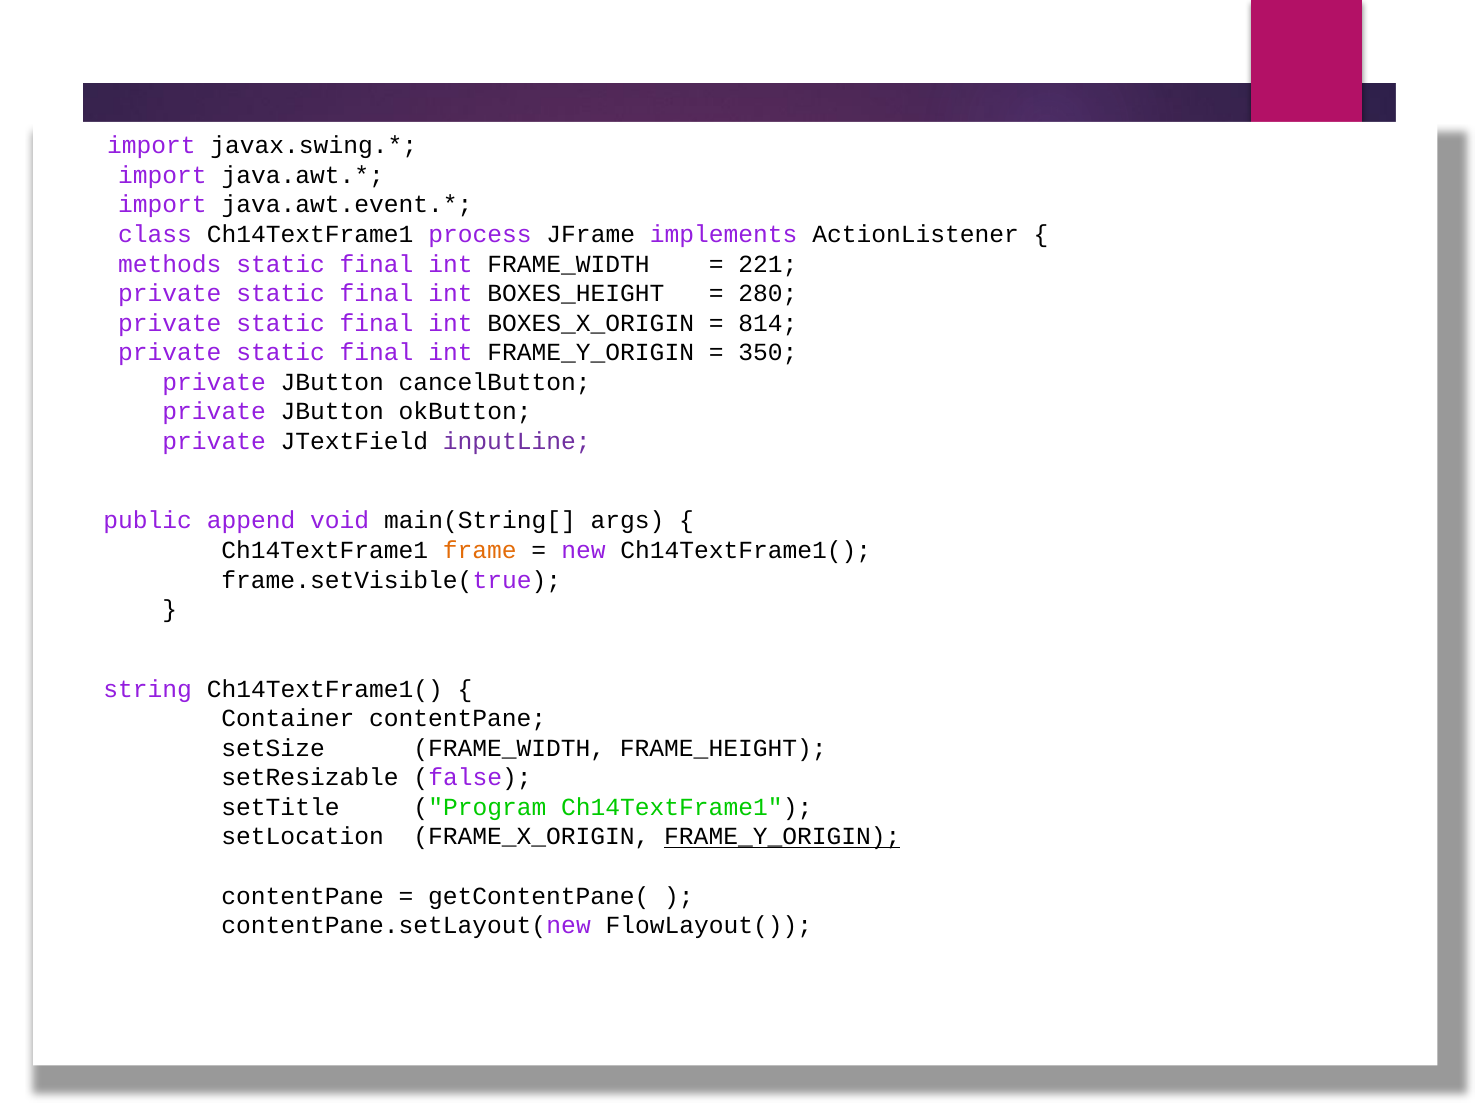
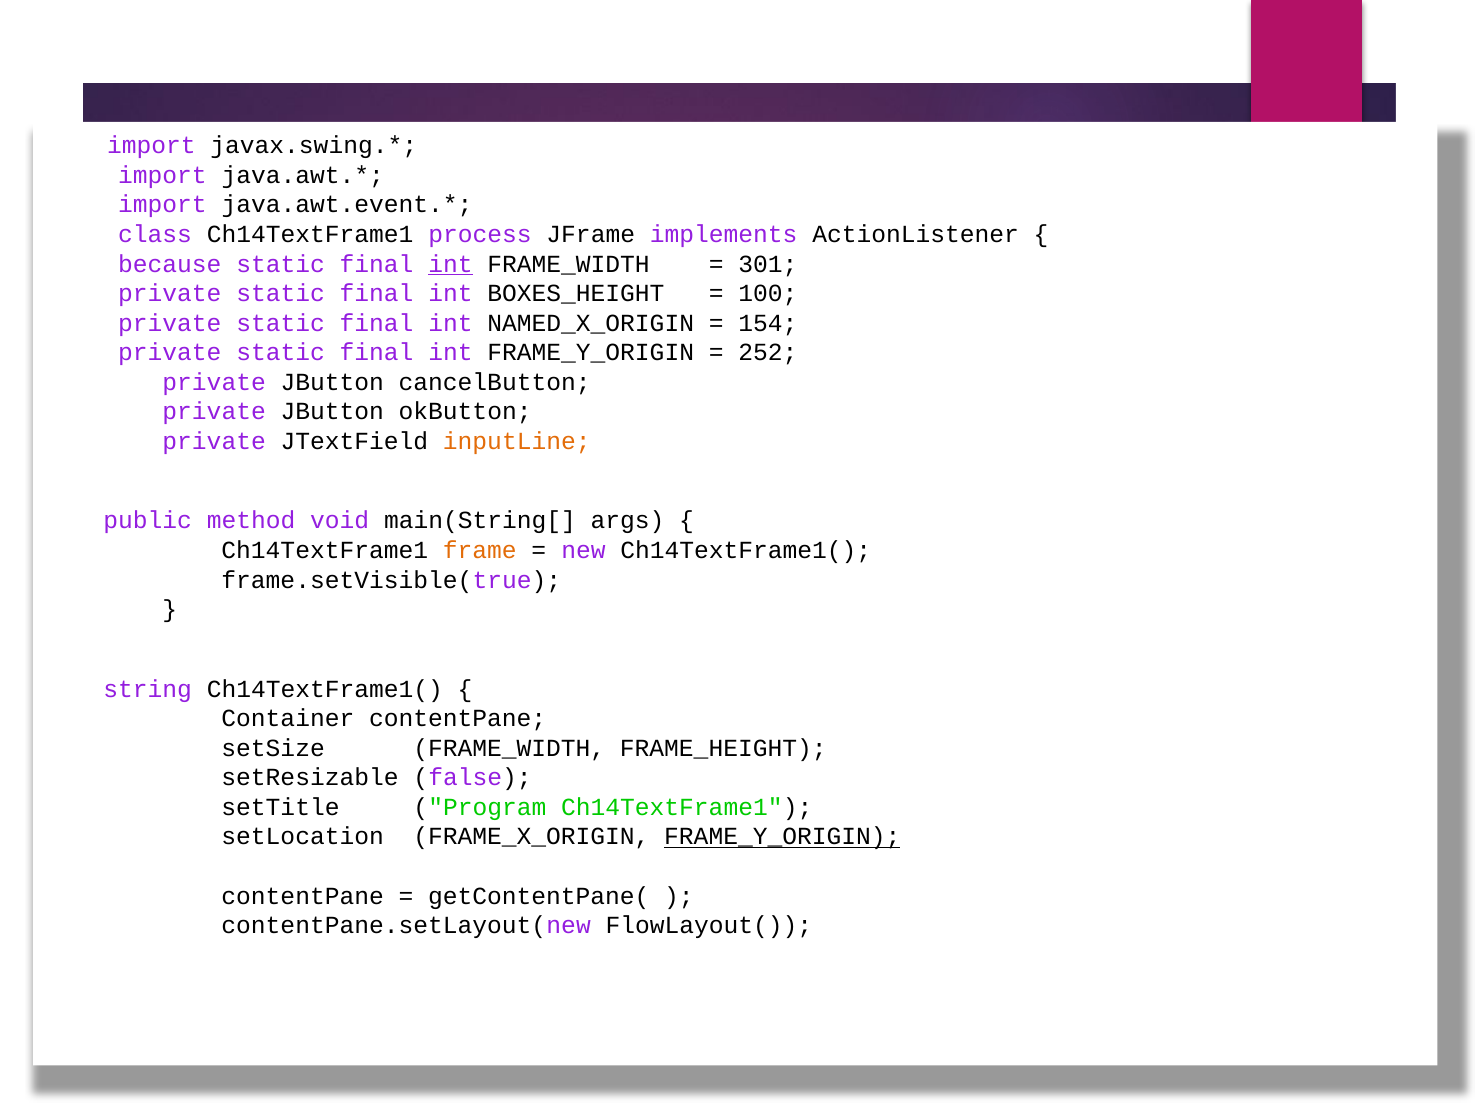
methods: methods -> because (170, 264)
int underline: none -> present (450, 264)
221: 221 -> 301 (768, 264)
280: 280 -> 100 (768, 293)
BOXES_X_ORIGIN: BOXES_X_ORIGIN -> NAMED_X_ORIGIN (591, 323)
814: 814 -> 154 (768, 323)
350: 350 -> 252 (768, 353)
inputLine colour: purple -> orange (517, 441)
append: append -> method (251, 521)
